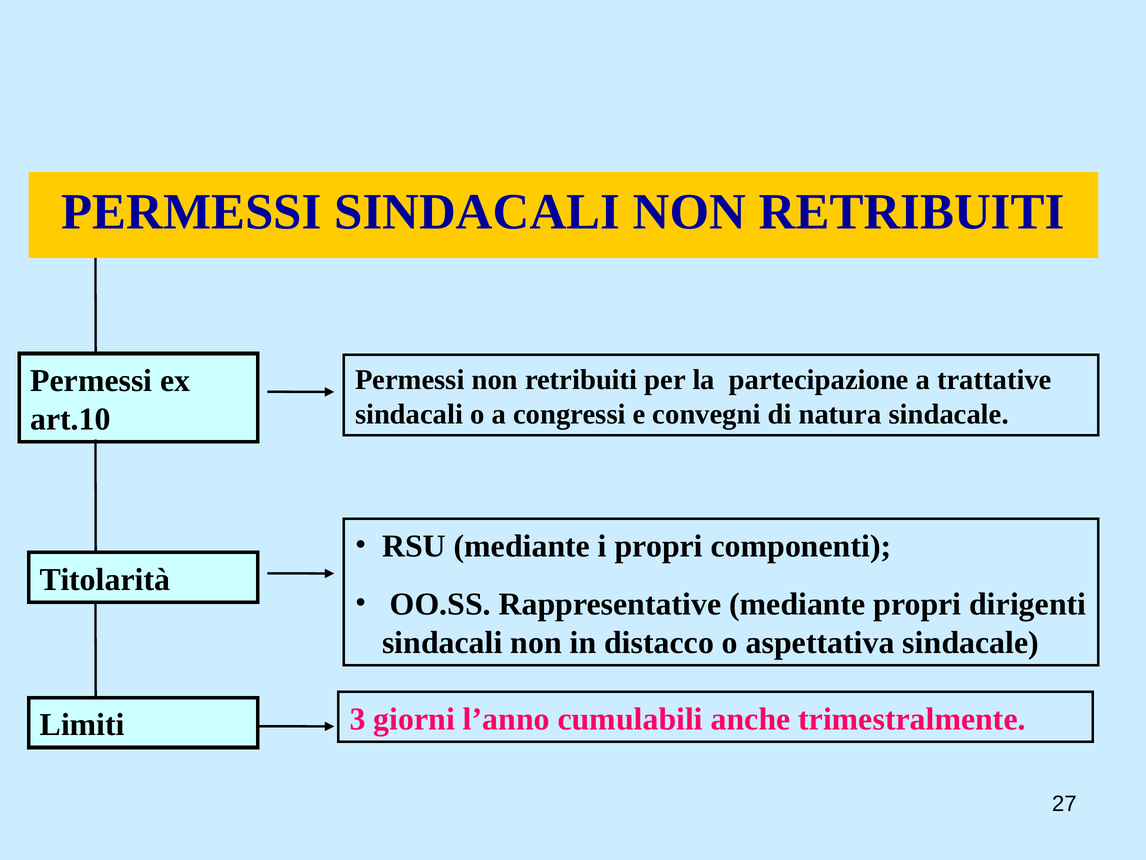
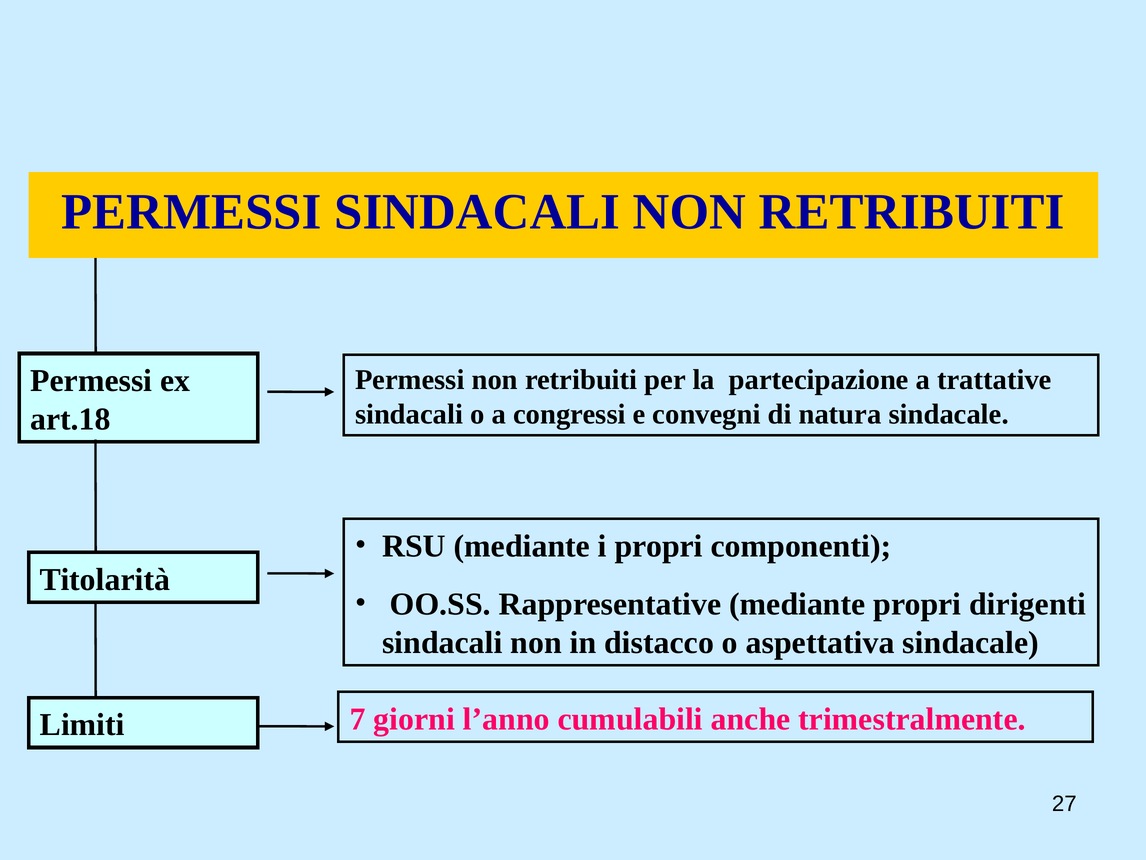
art.10: art.10 -> art.18 (71, 419)
3: 3 -> 7 (358, 719)
